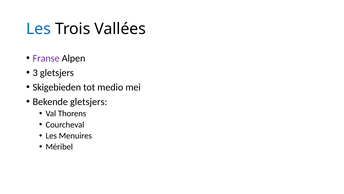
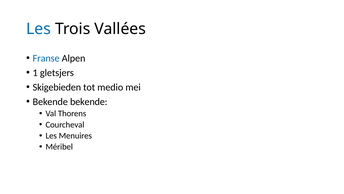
Franse colour: purple -> blue (46, 58)
3: 3 -> 1 (35, 73)
Bekende gletsjers: gletsjers -> bekende (89, 101)
